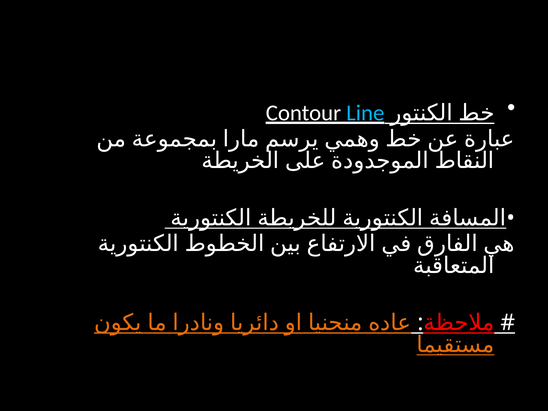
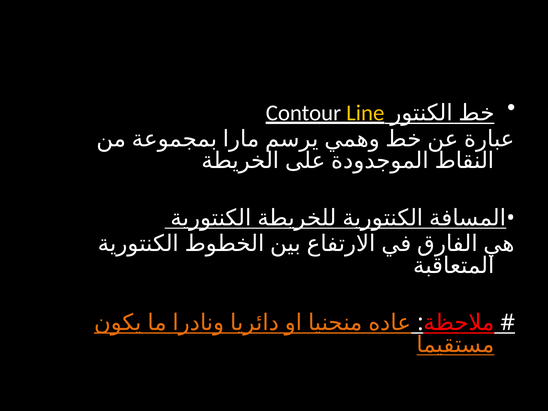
Line colour: light blue -> yellow (365, 113)
